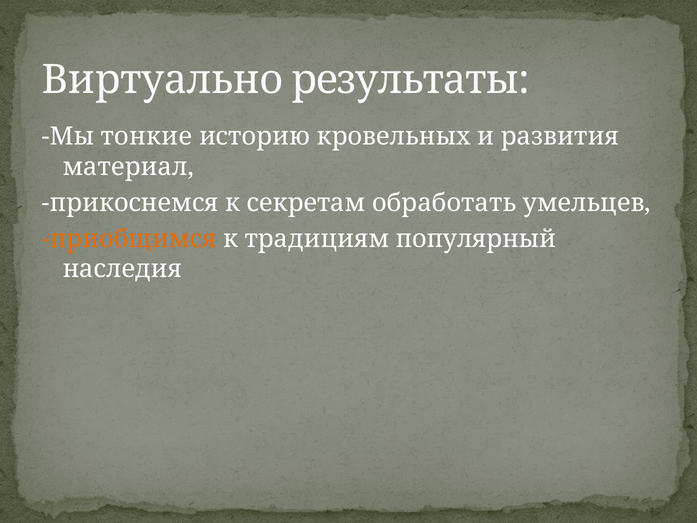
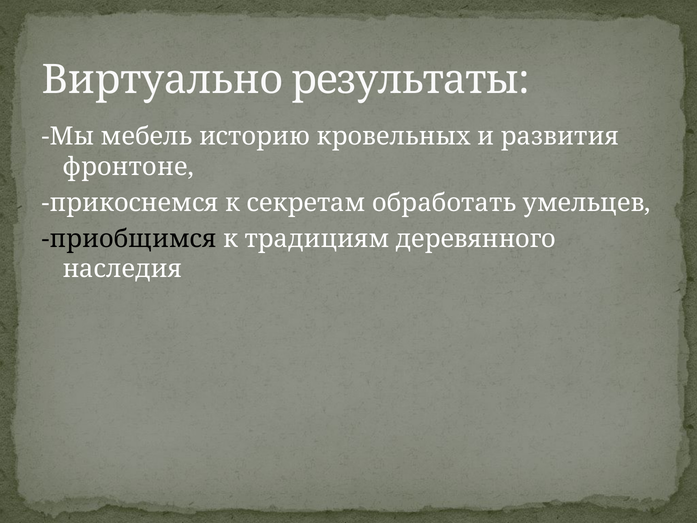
тонкие: тонкие -> мебель (147, 136)
материал: материал -> фронтоне (128, 167)
приобщимся colour: orange -> black (129, 239)
популярный: популярный -> деревянного (476, 239)
